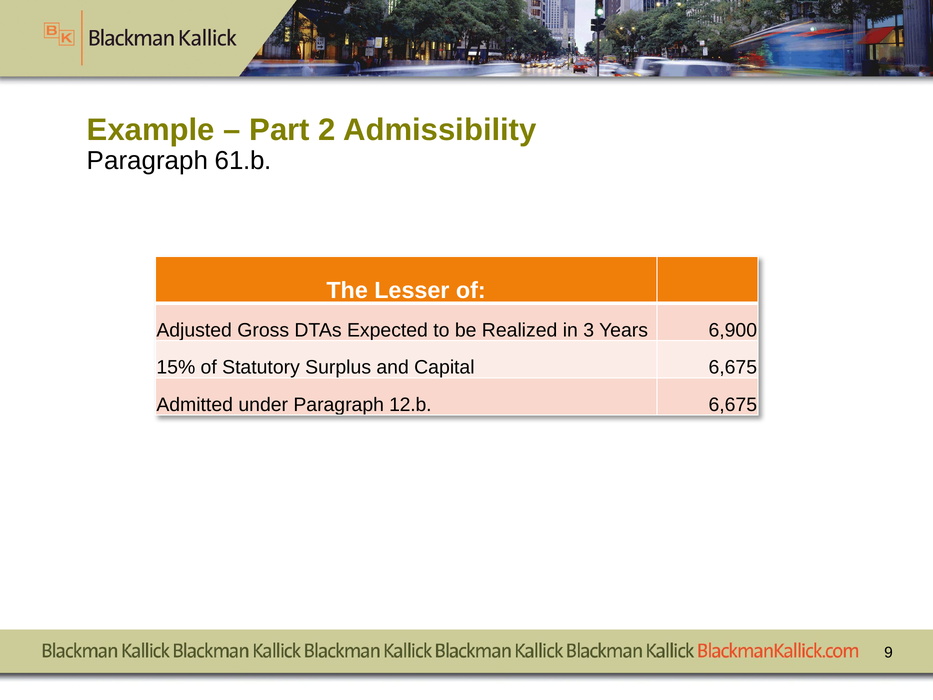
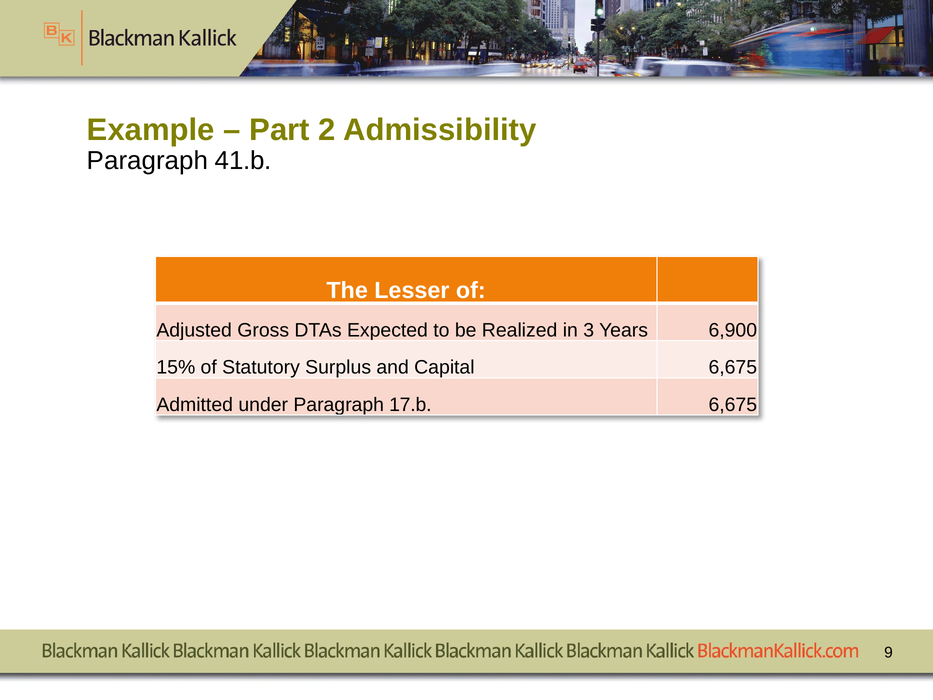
61.b: 61.b -> 41.b (243, 161)
12.b: 12.b -> 17.b (410, 405)
